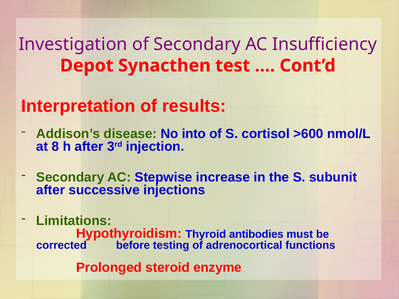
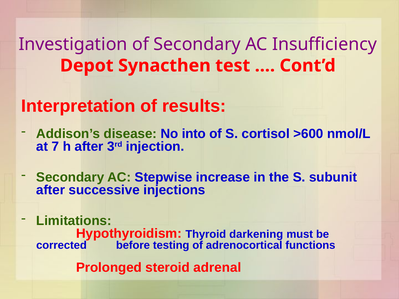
8: 8 -> 7 (55, 147)
antibodies: antibodies -> darkening (256, 234)
enzyme: enzyme -> adrenal (217, 268)
